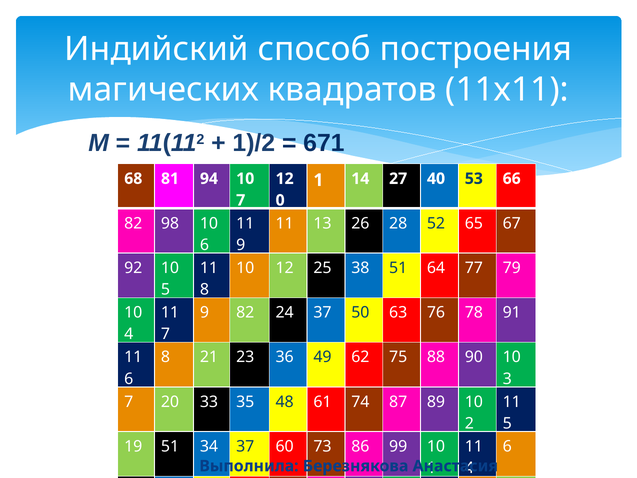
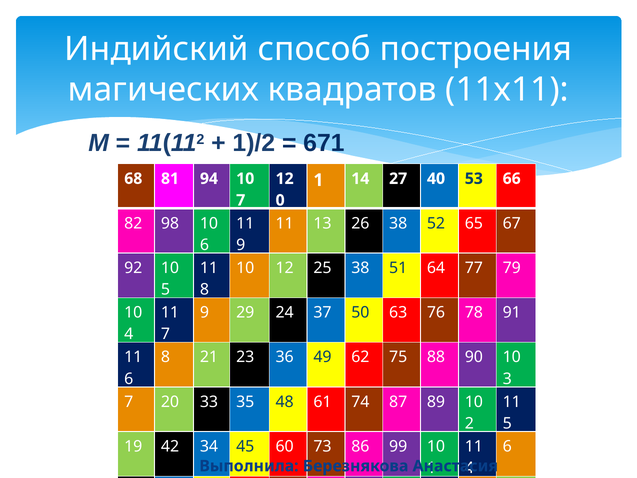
26 28: 28 -> 38 (398, 223)
9 82: 82 -> 29 (245, 312)
19 51: 51 -> 42 (170, 446)
34 37: 37 -> 45 (245, 446)
